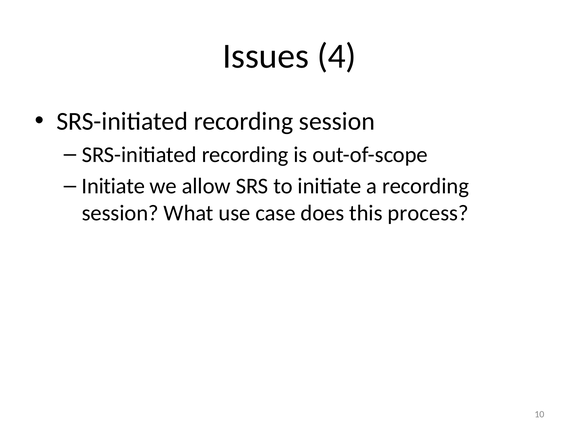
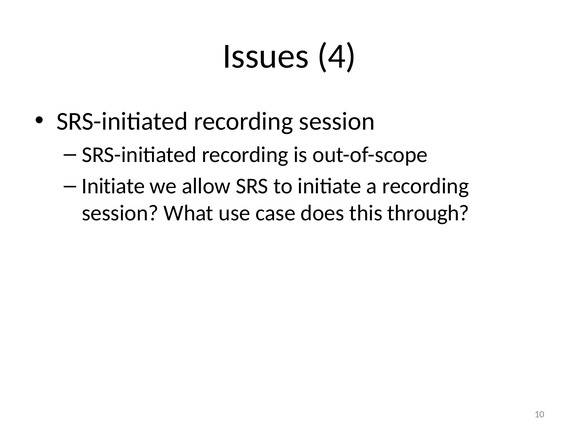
process: process -> through (428, 213)
